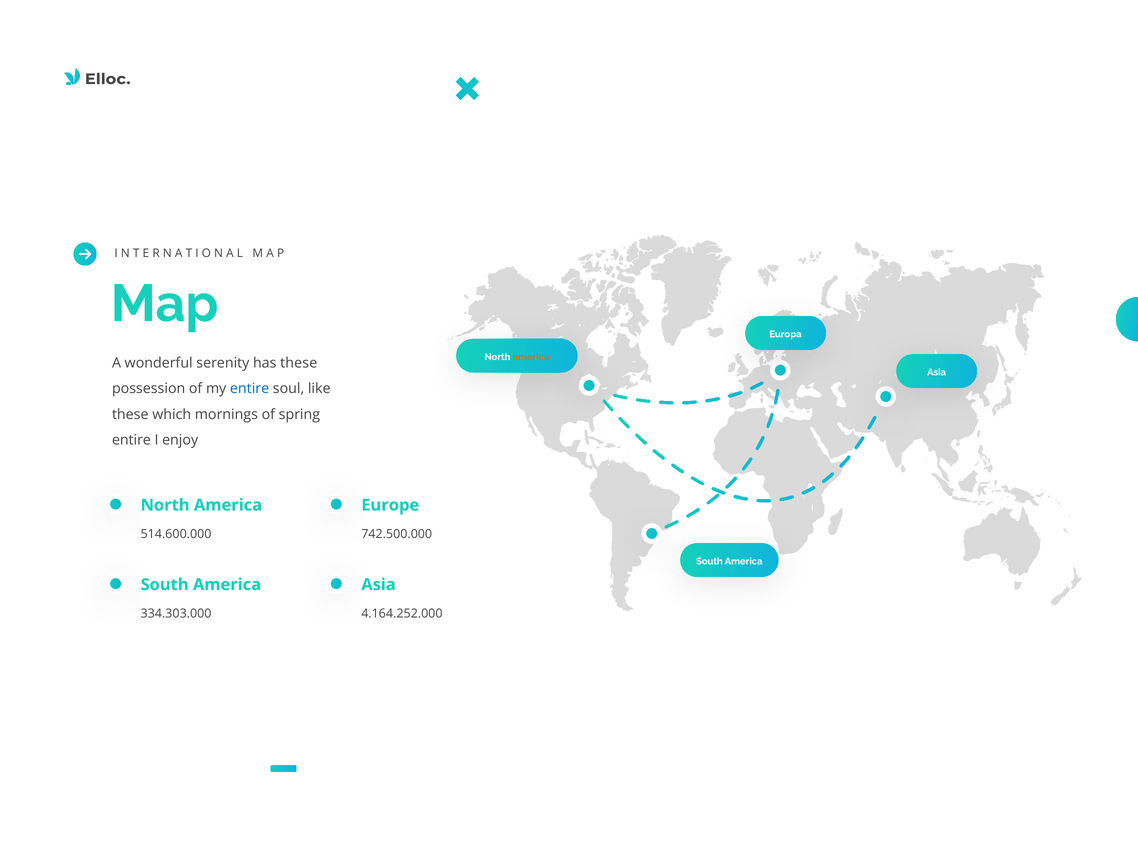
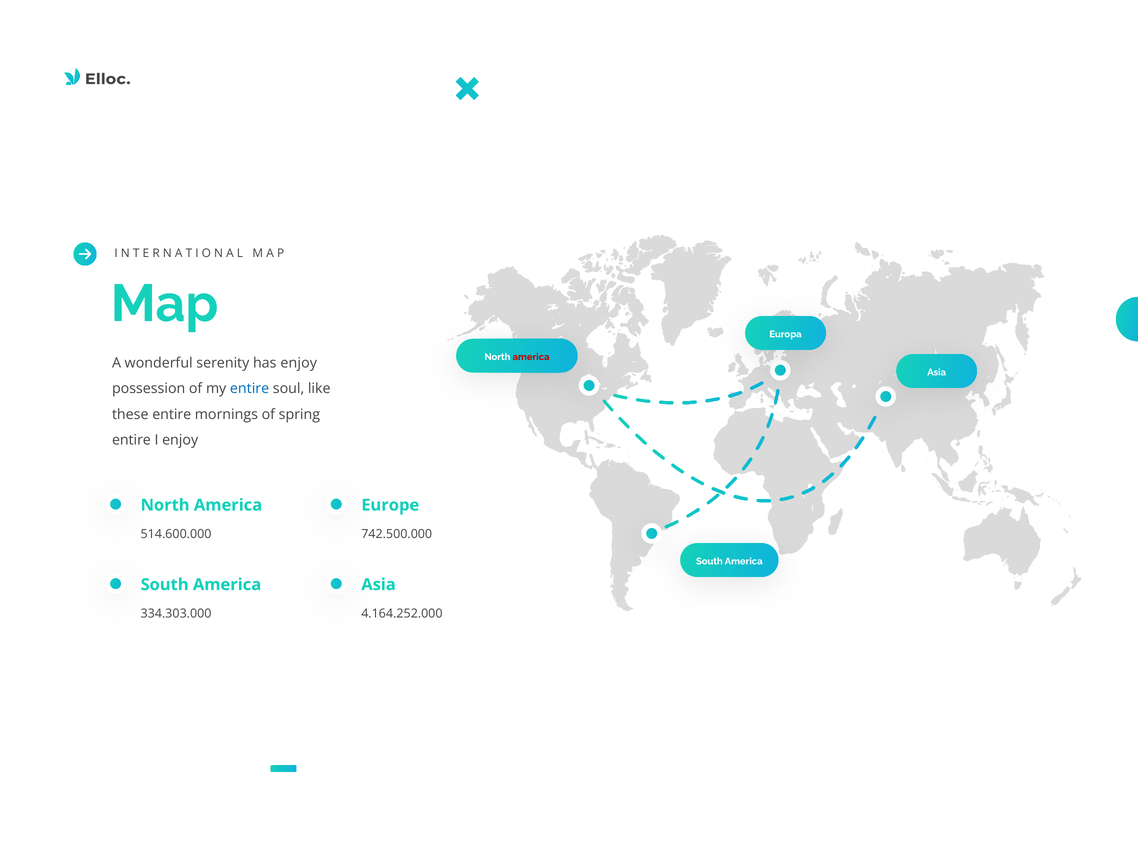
america colour: orange -> red (531, 357)
has these: these -> enjoy (299, 363)
these which: which -> entire (172, 415)
